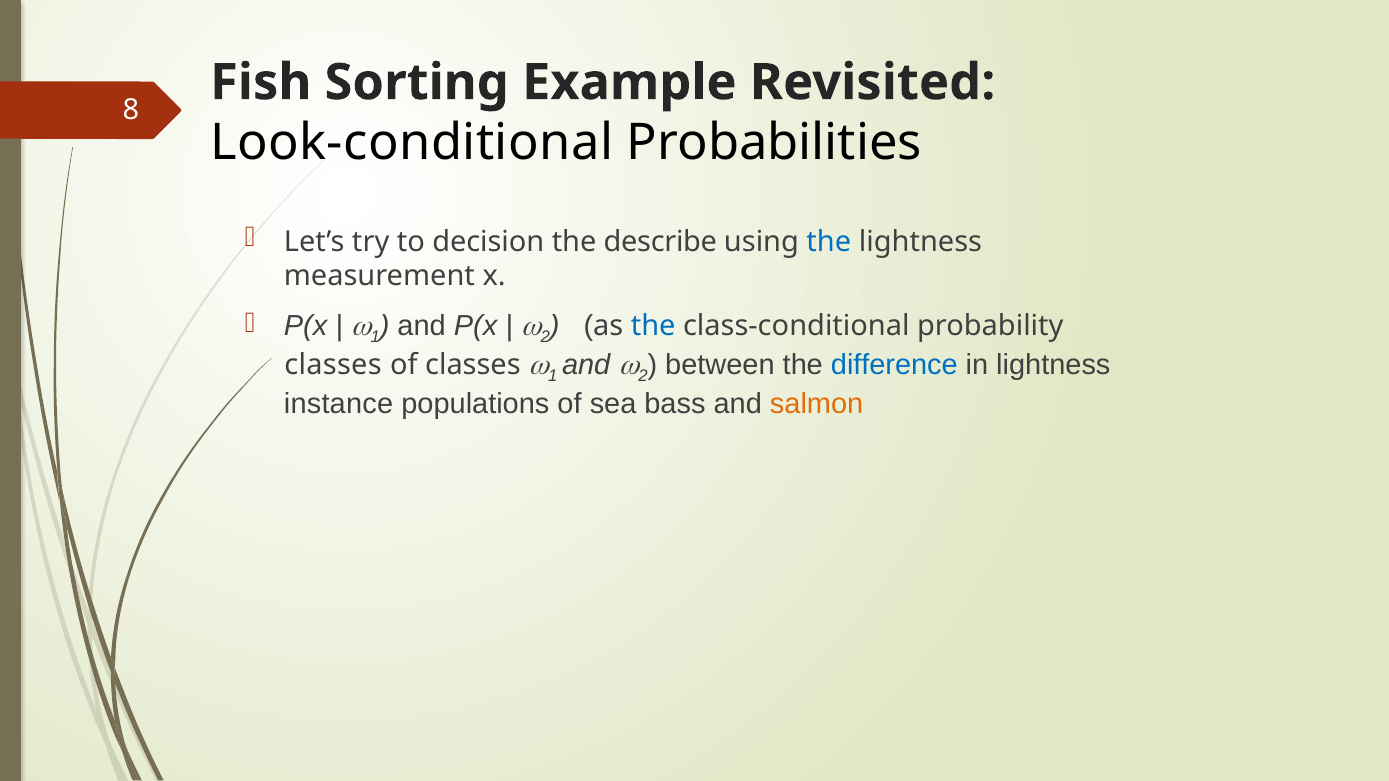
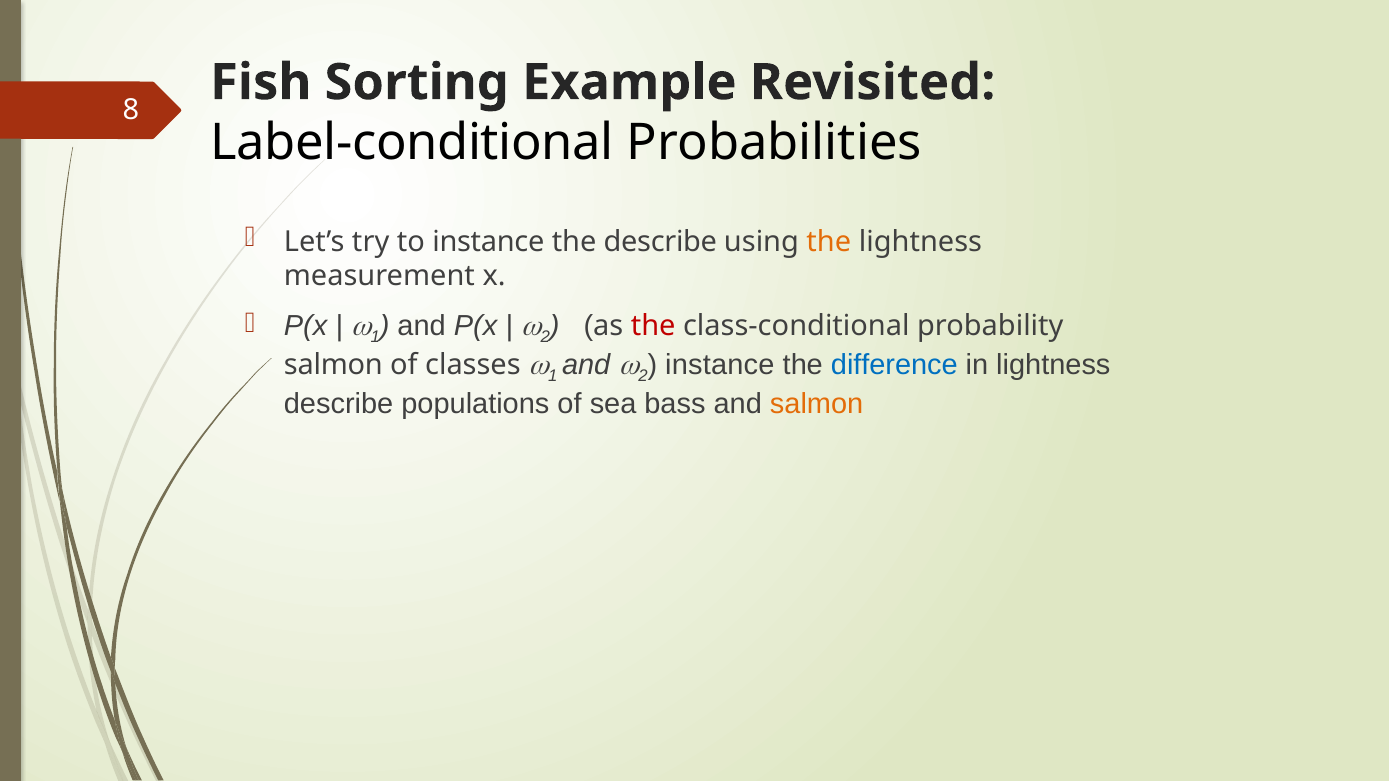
Look-conditional: Look-conditional -> Label-conditional (412, 143)
to decision: decision -> instance (488, 242)
the colour: blue -> orange (829, 242)
the colour: blue -> red (653, 326)
classes: classes -> salmon (333, 365)
between: between -> instance (720, 365)
instance: instance -> describe (339, 405)
